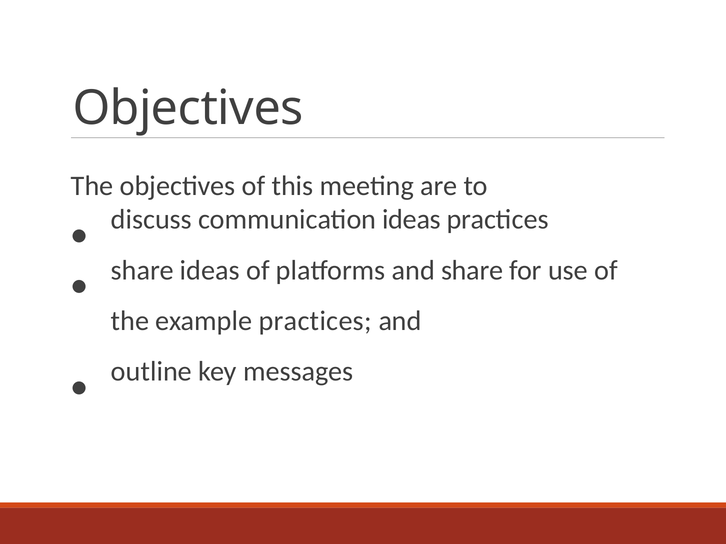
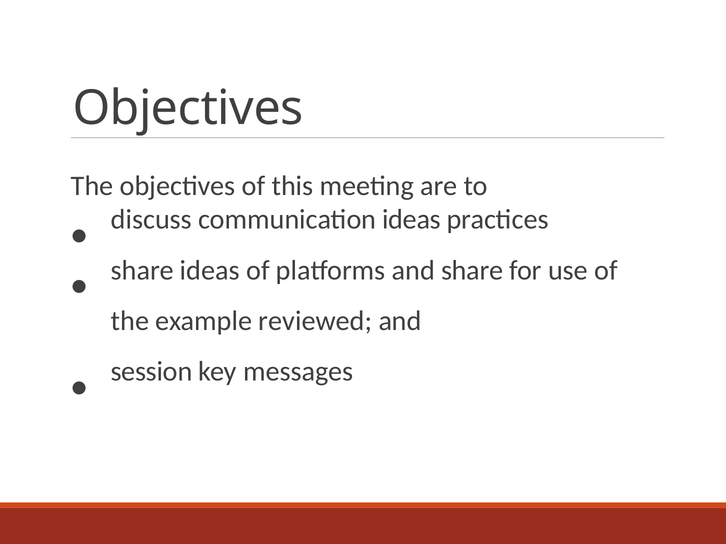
example practices: practices -> reviewed (315, 321)
outline: outline -> session (152, 372)
